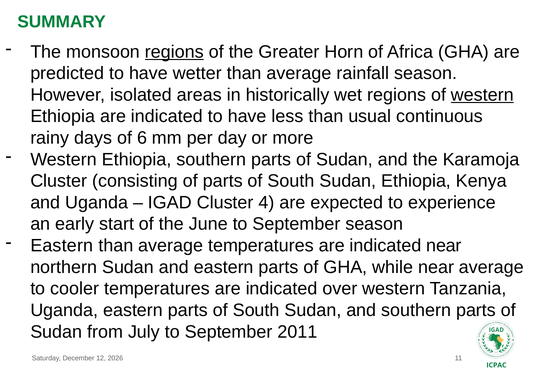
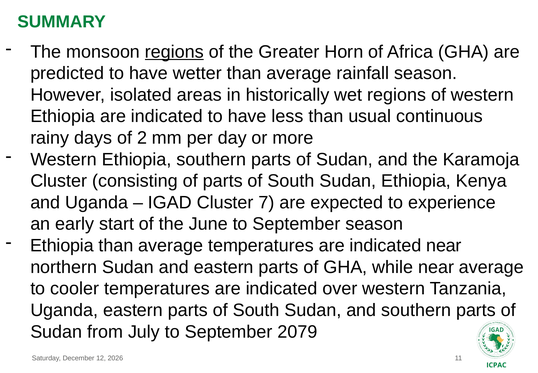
western underline: present -> none (482, 95)
6: 6 -> 2 (142, 138)
4: 4 -> 7 (267, 202)
Eastern: Eastern -> Ethiopia (62, 245)
2011: 2011 -> 2079 (297, 331)
